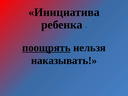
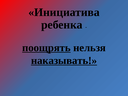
наказывать underline: none -> present (64, 61)
